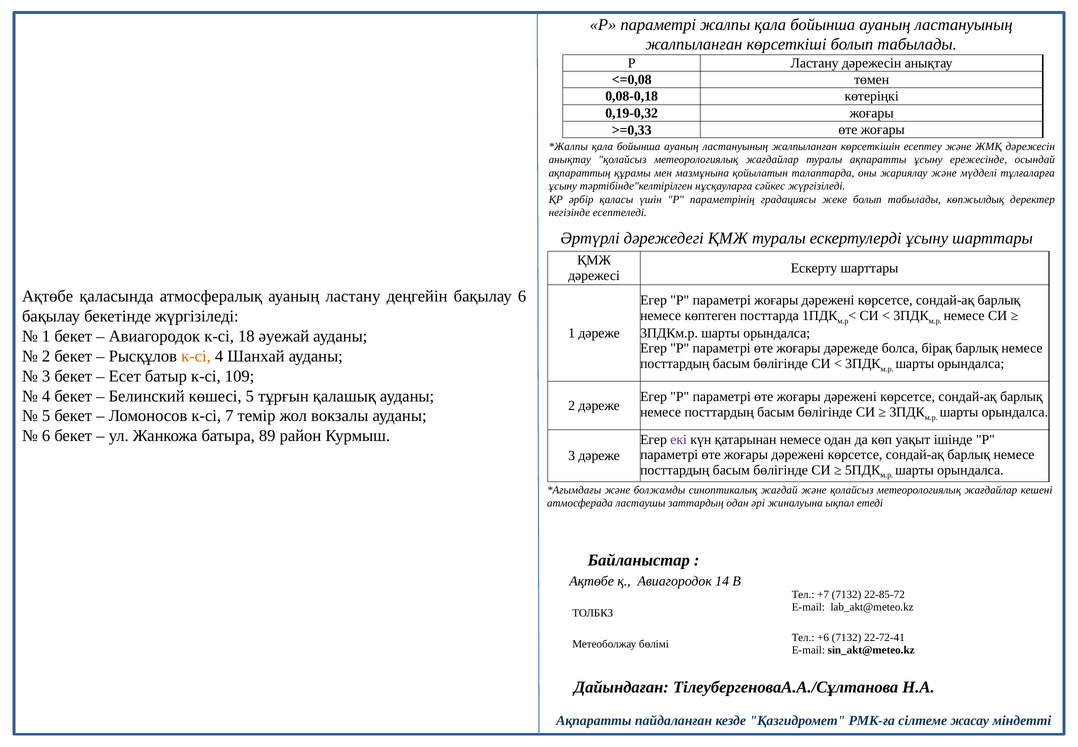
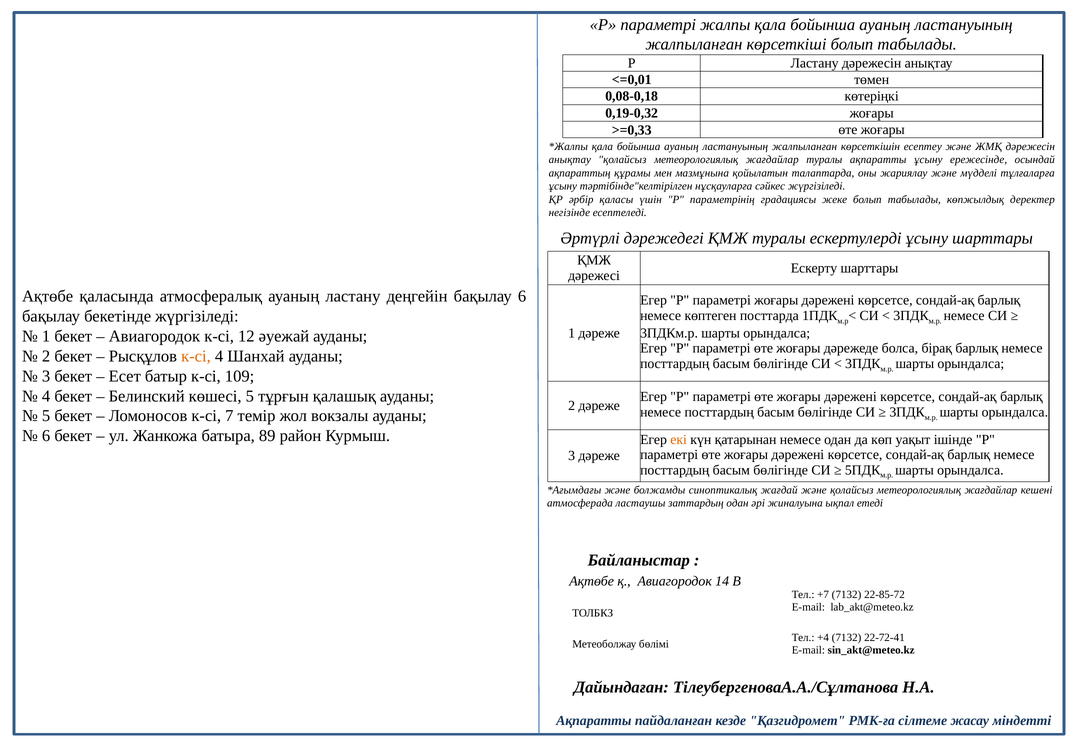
<=0,08: <=0,08 -> <=0,01 (632, 80)
18: 18 -> 12 (246, 336)
екі colour: purple -> orange (679, 439)
+6: +6 -> +4 (823, 637)
